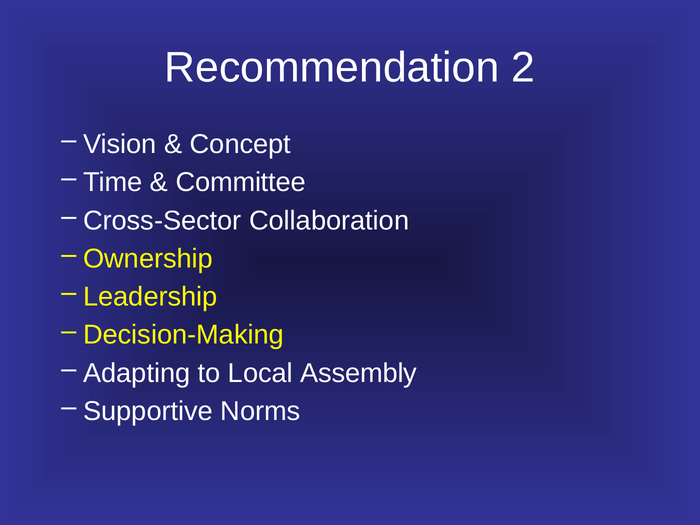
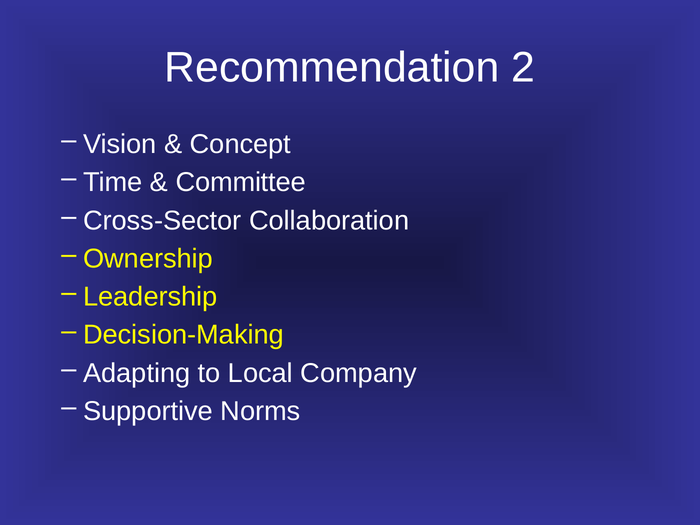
Assembly: Assembly -> Company (359, 373)
